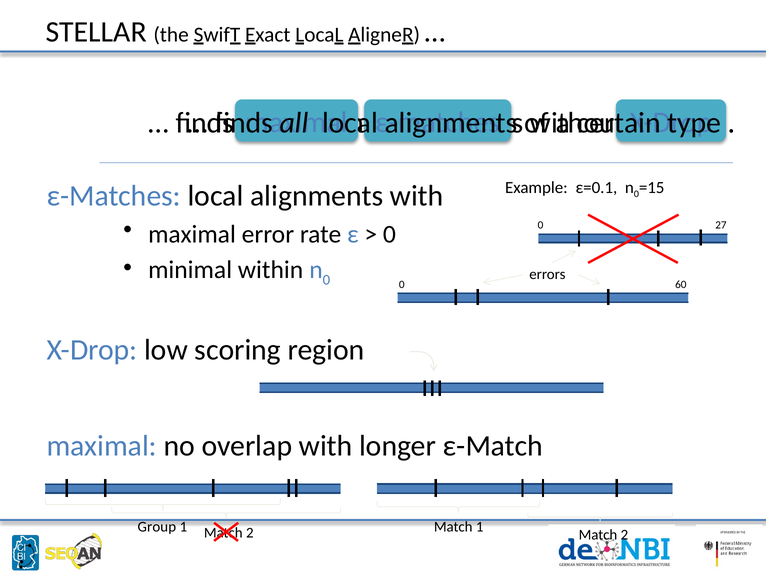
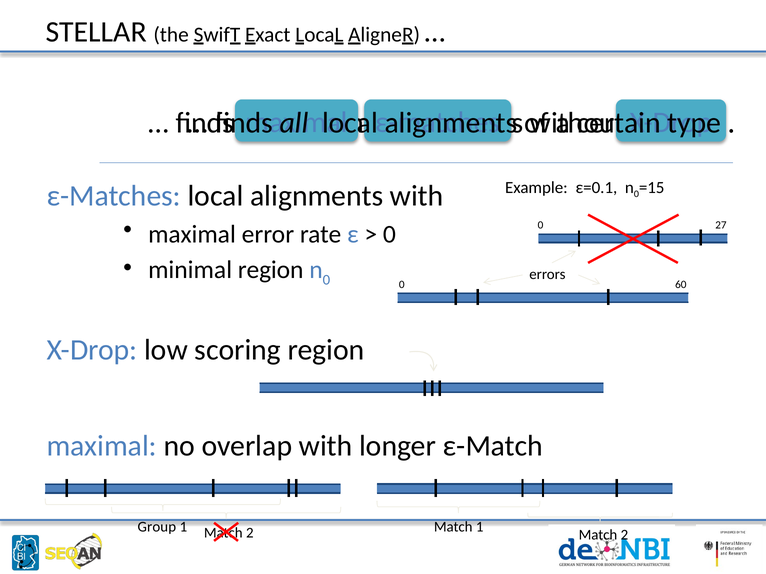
minimal within: within -> region (271, 270)
